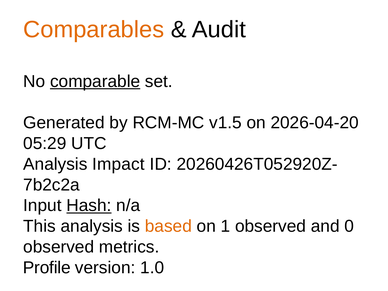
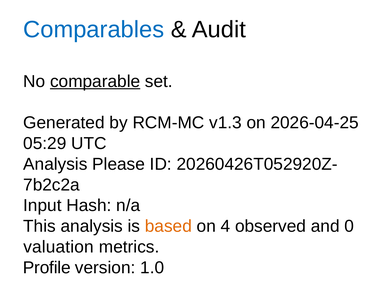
Comparables colour: orange -> blue (94, 29)
v1.5: v1.5 -> v1.3 (225, 123)
2026-04-20: 2026-04-20 -> 2026-04-25 (315, 123)
Impact: Impact -> Please (119, 164)
Hash underline: present -> none (89, 206)
1: 1 -> 4 (225, 226)
observed: observed -> valuation (59, 247)
